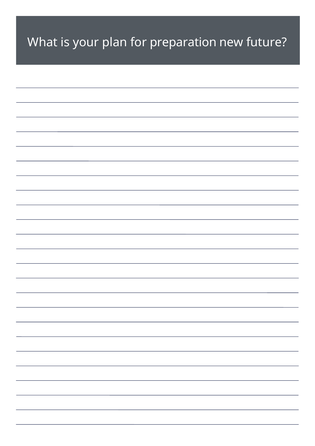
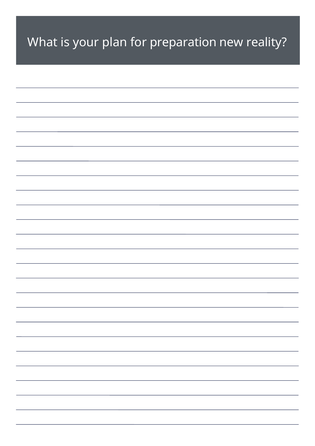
future: future -> reality (267, 42)
